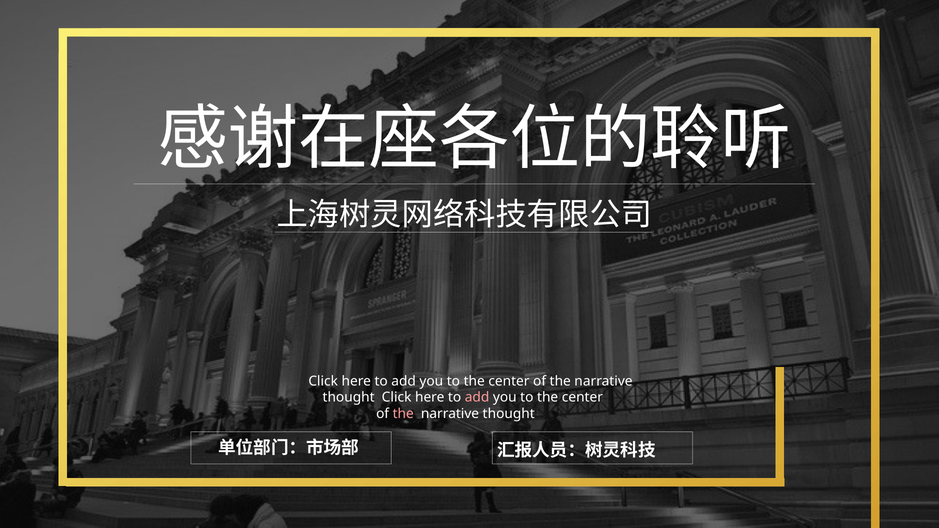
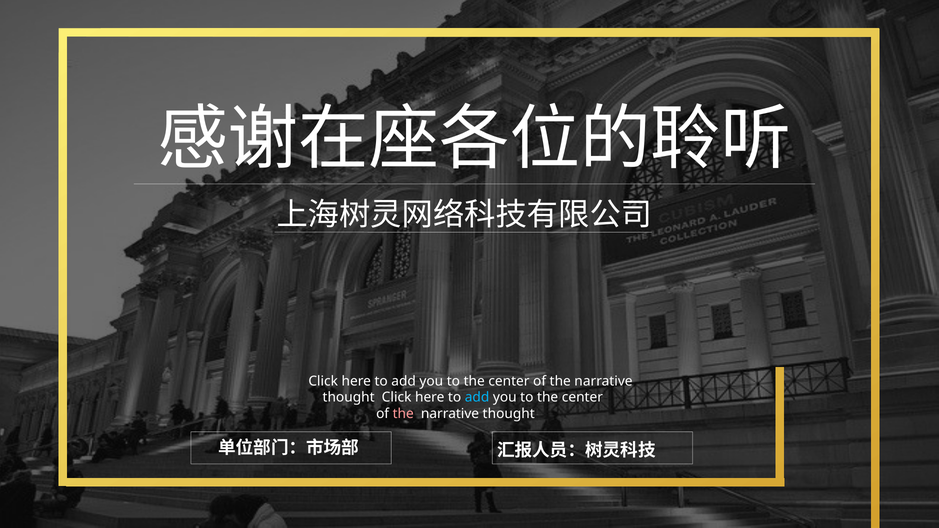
add colour: pink -> light blue (477, 398)
